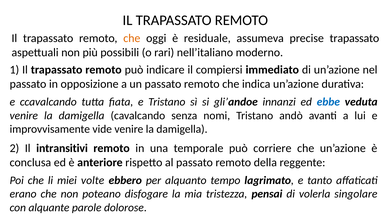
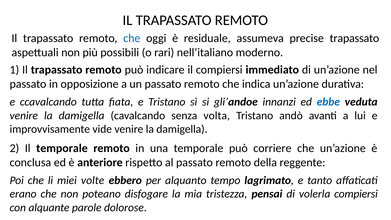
che colour: orange -> blue (132, 38)
nomi: nomi -> volta (217, 115)
Il intransitivi: intransitivi -> temporale (62, 148)
volerla singolare: singolare -> compiersi (356, 194)
